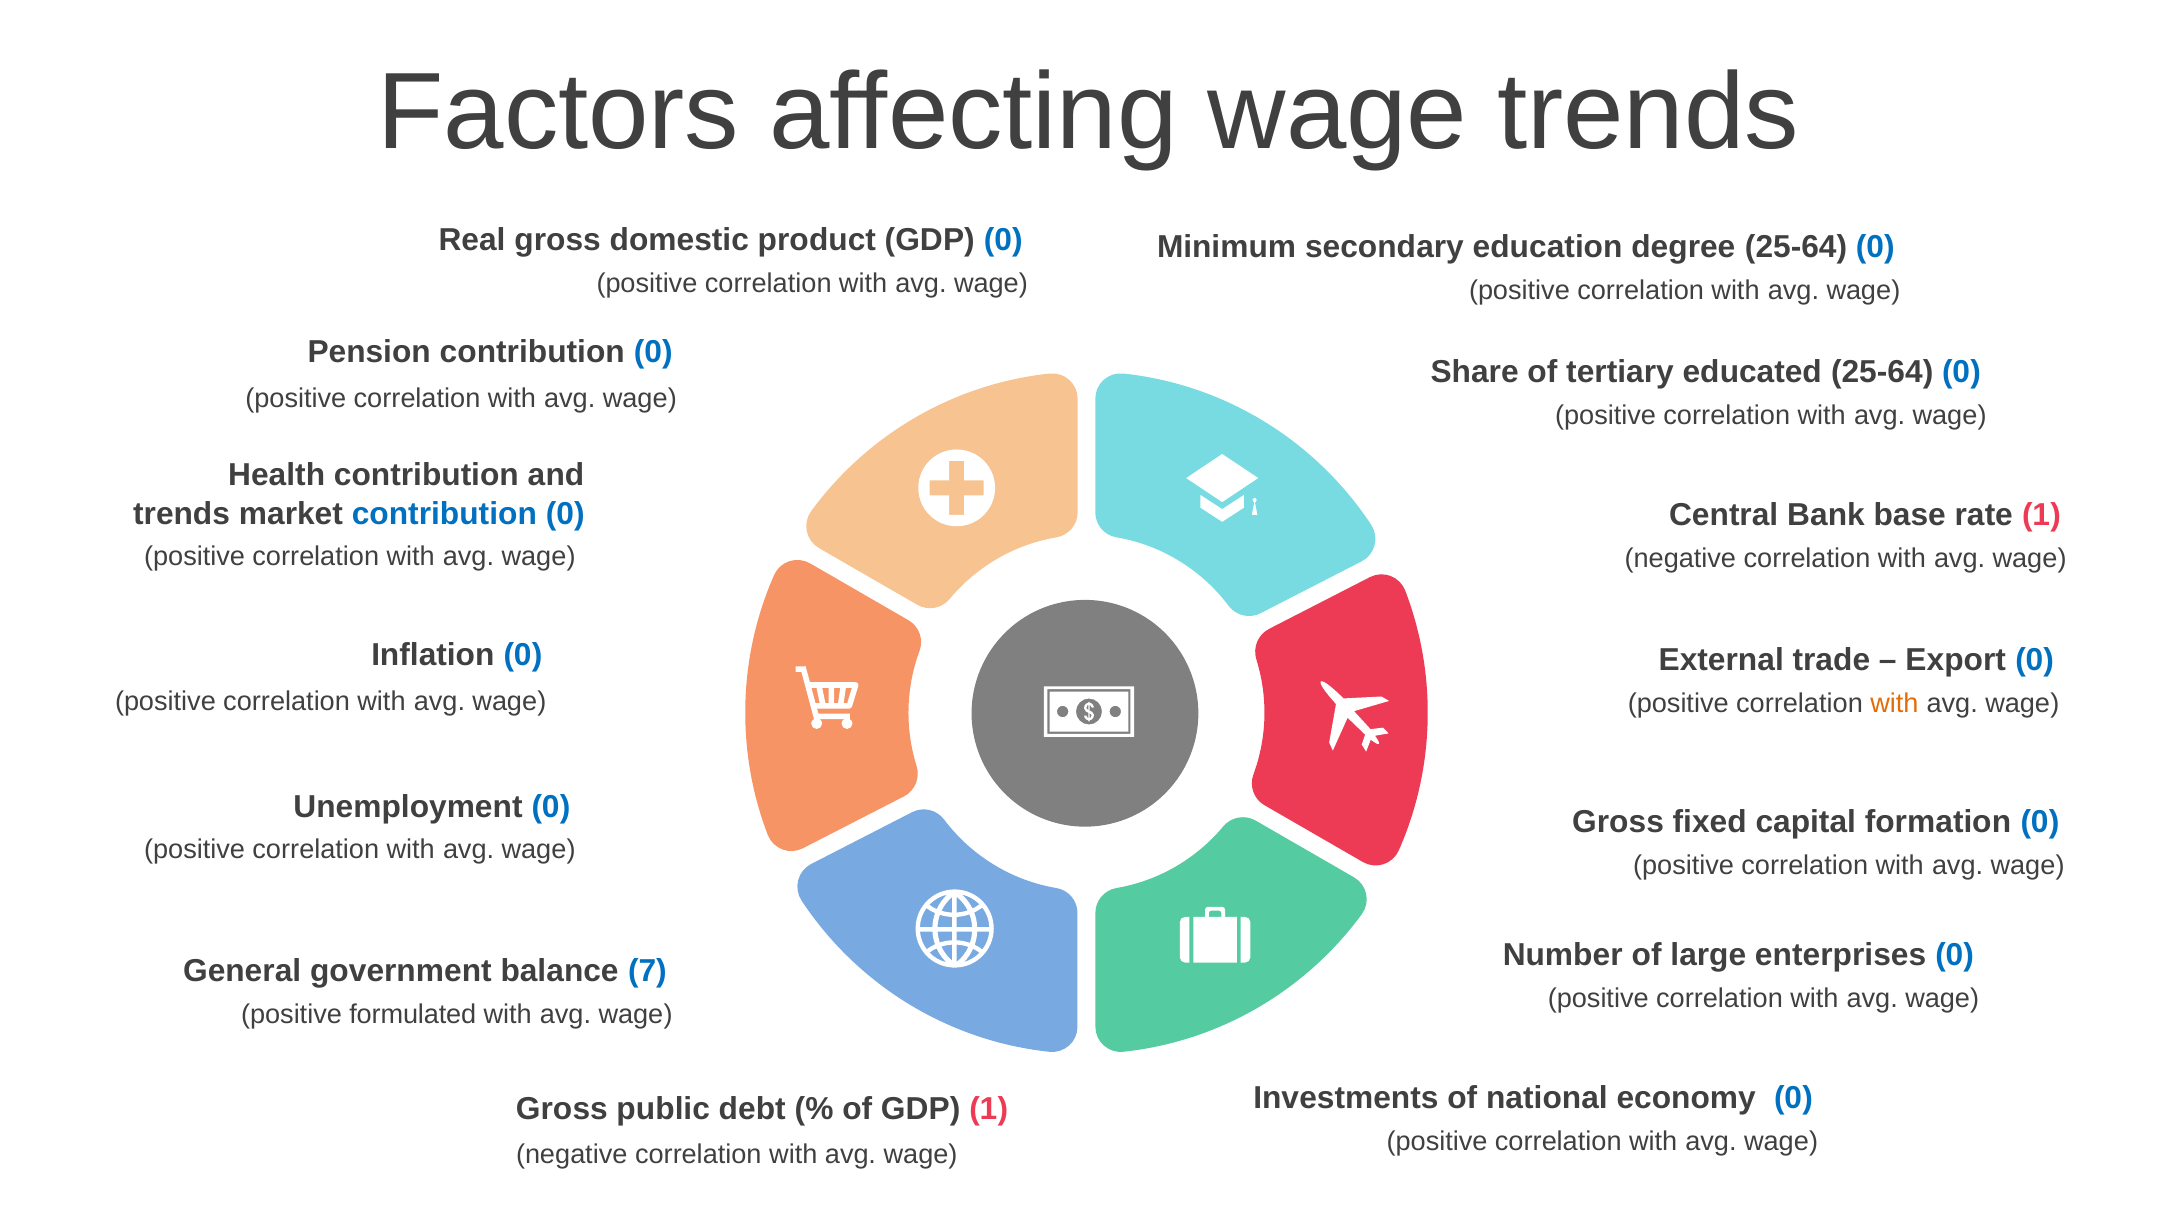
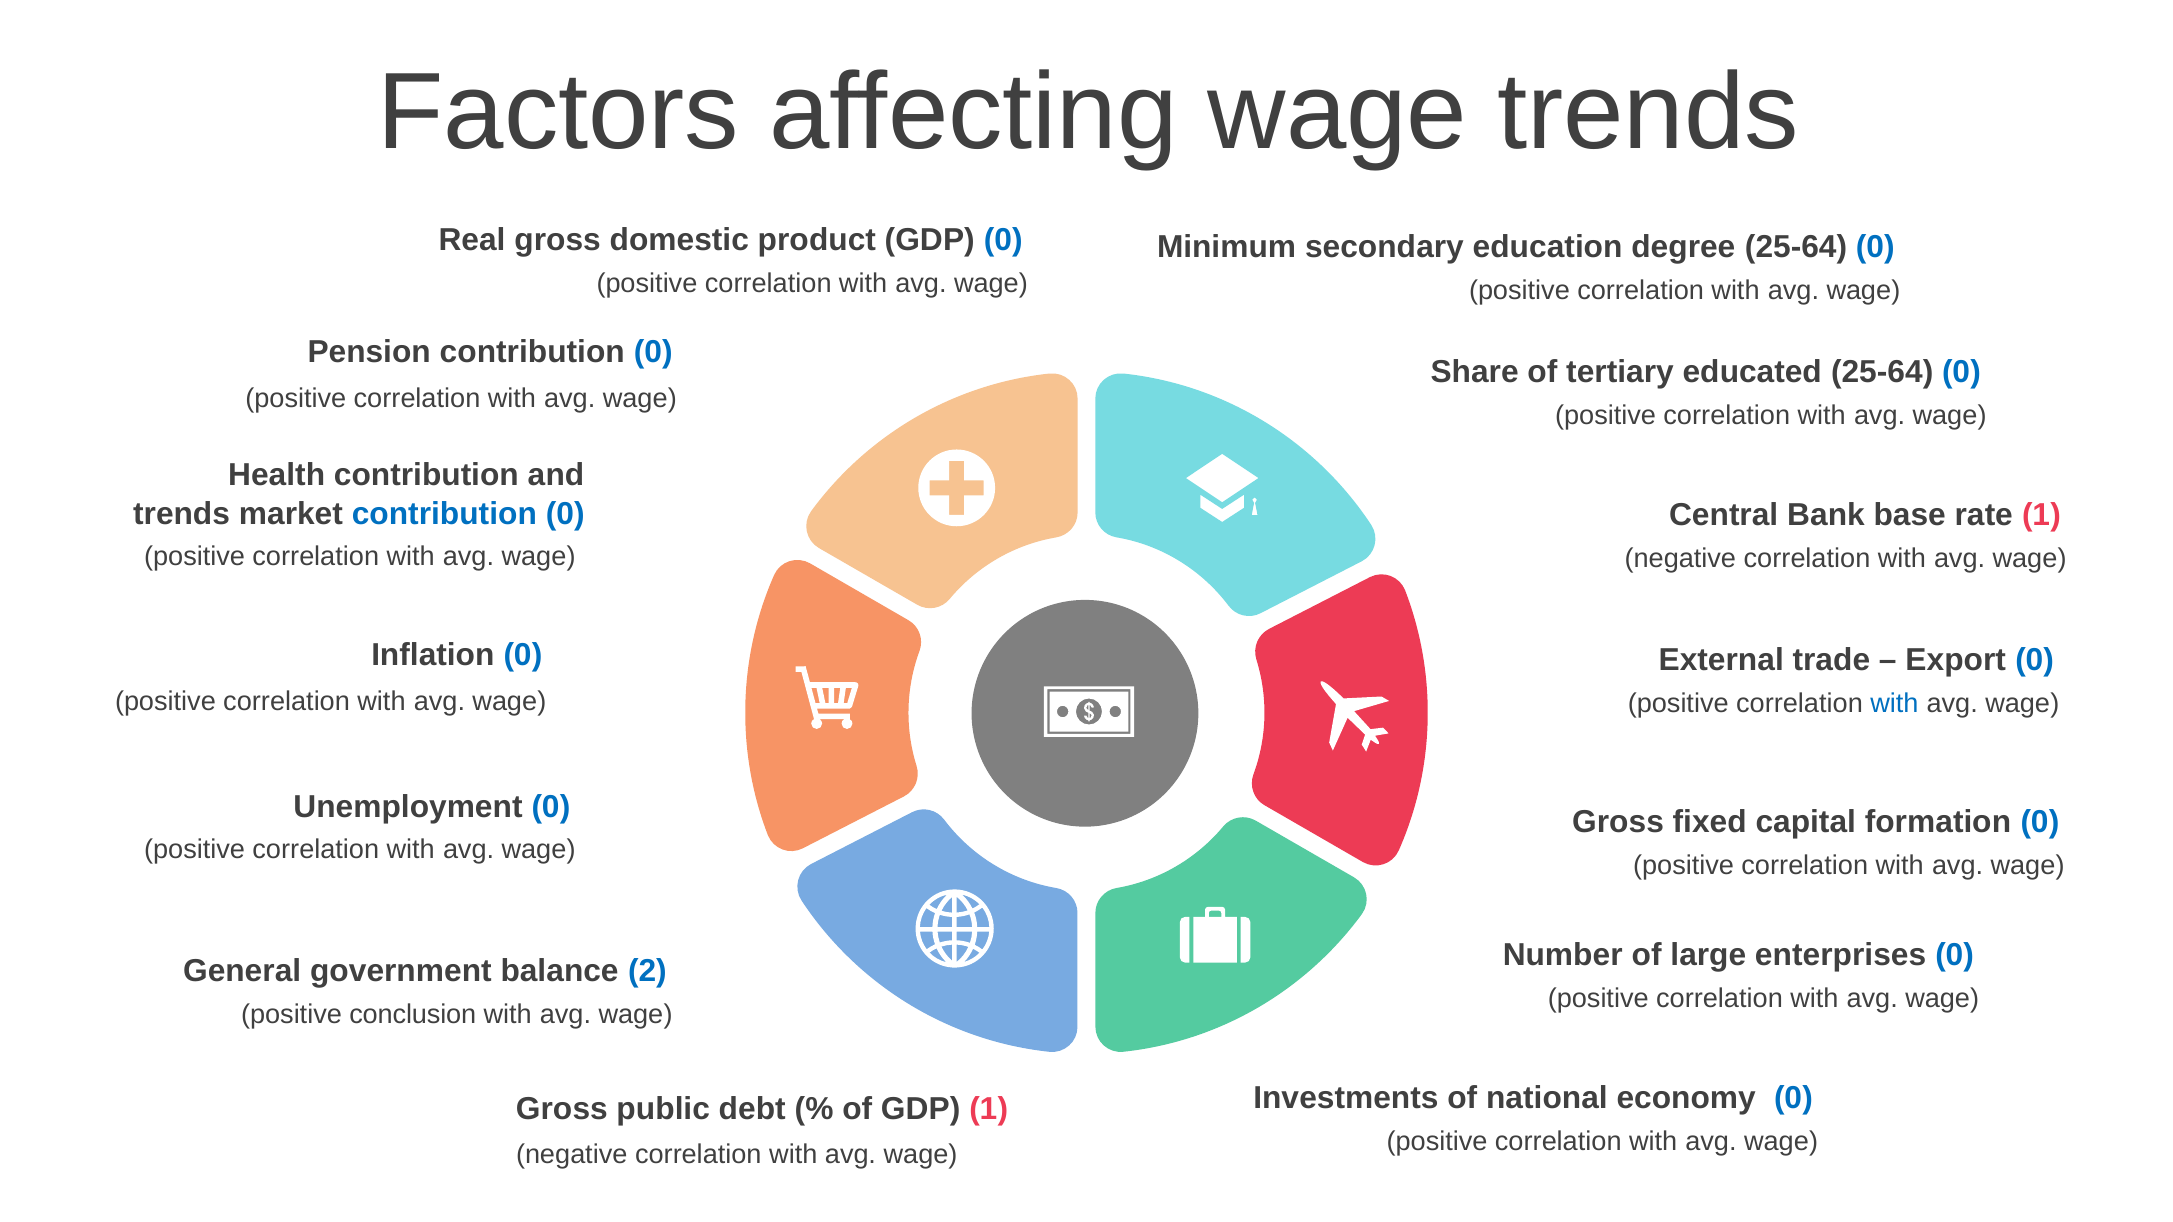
with colour: orange -> blue (1894, 703)
7: 7 -> 2 (647, 972)
formulated: formulated -> conclusion (413, 1015)
